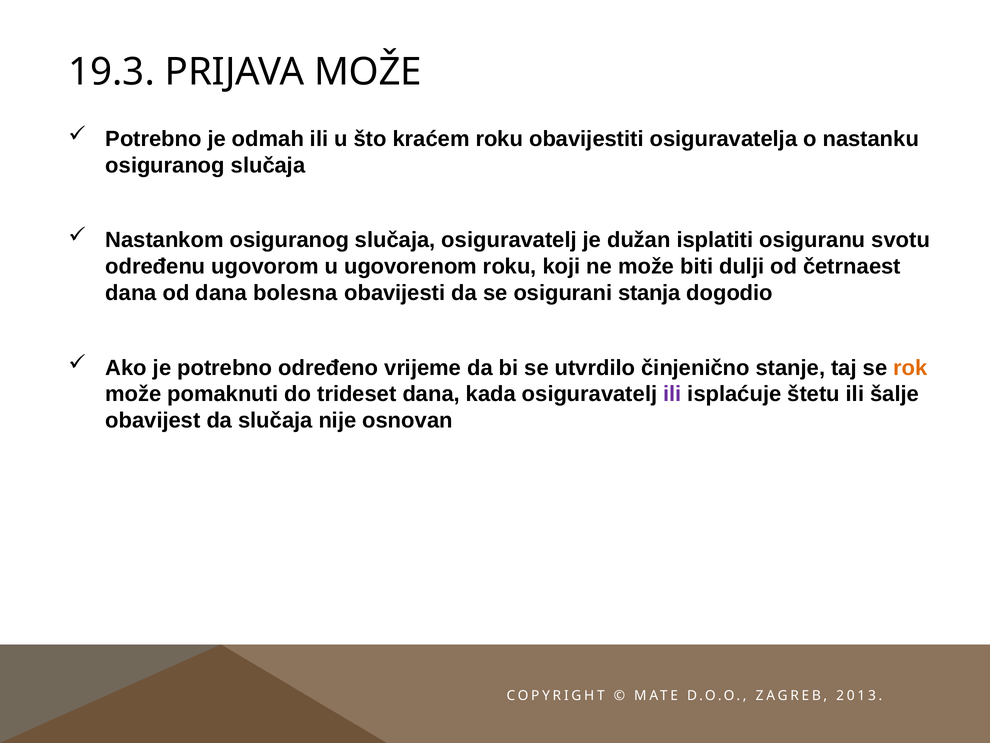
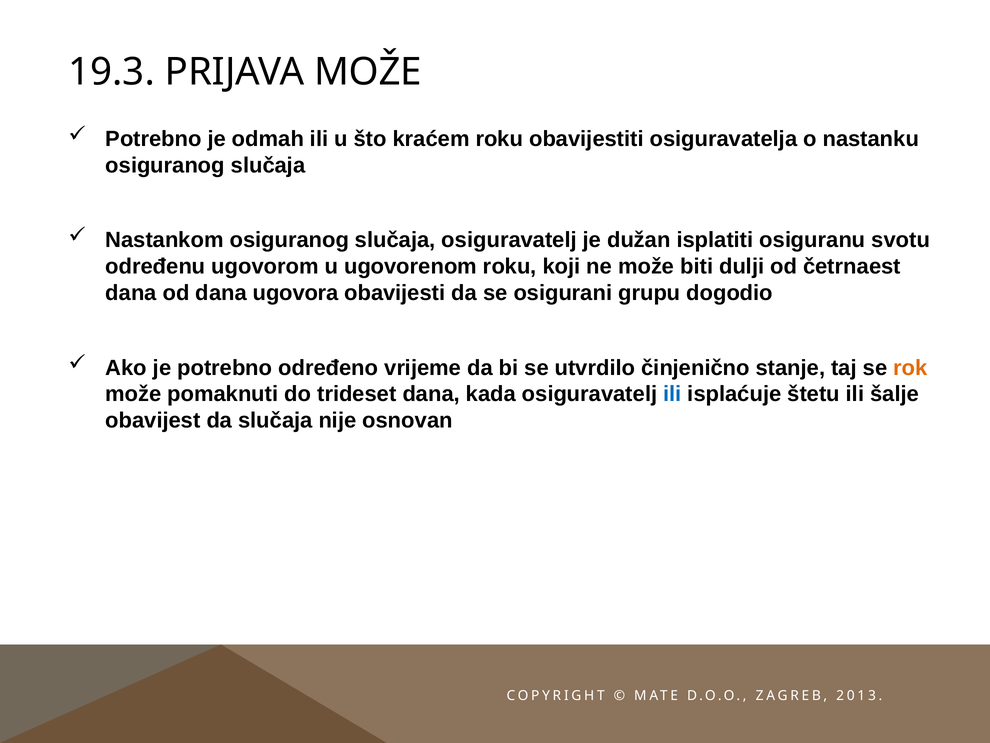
bolesna: bolesna -> ugovora (296, 293)
stanja: stanja -> grupu (649, 293)
ili colour: purple -> blue (672, 394)
